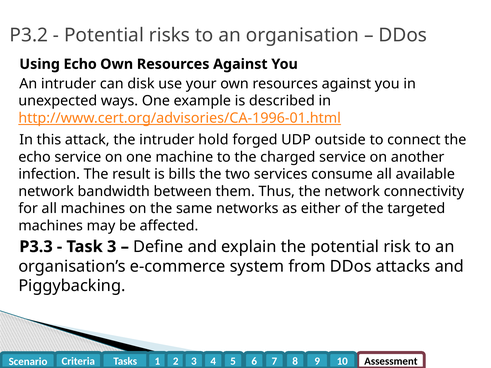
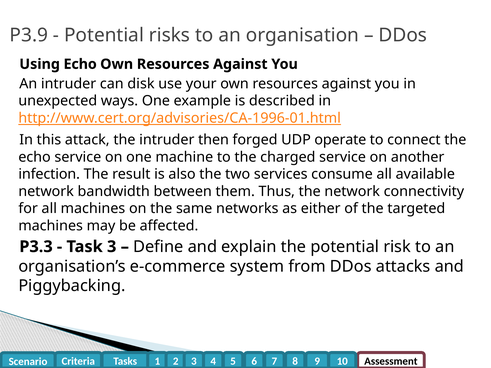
P3.2: P3.2 -> P3.9 (29, 35)
hold: hold -> then (214, 140)
outside: outside -> operate (340, 140)
bills: bills -> also (182, 174)
